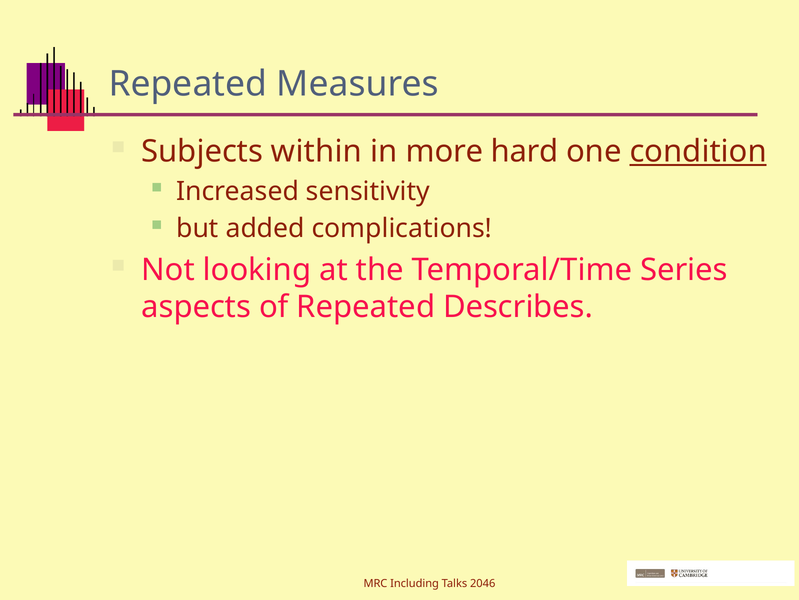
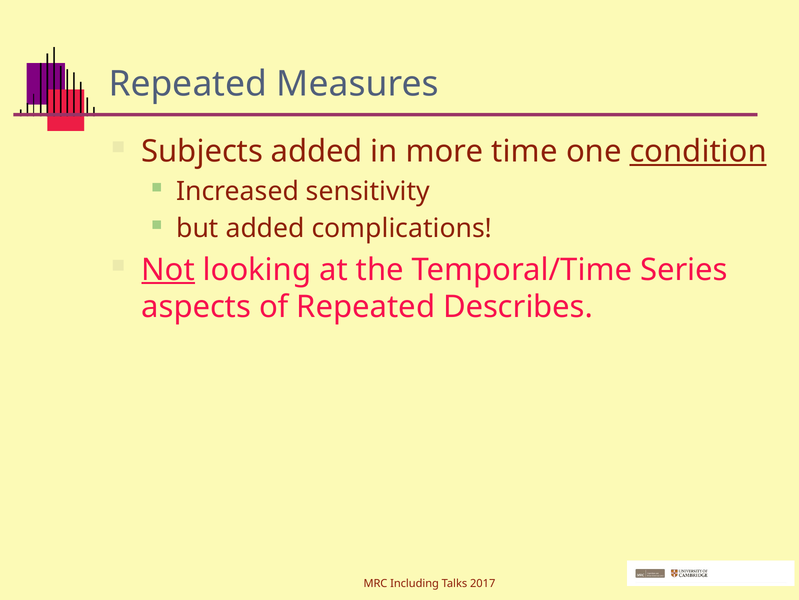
Subjects within: within -> added (317, 151)
hard: hard -> time (524, 151)
Not underline: none -> present (168, 269)
2046: 2046 -> 2017 (483, 583)
